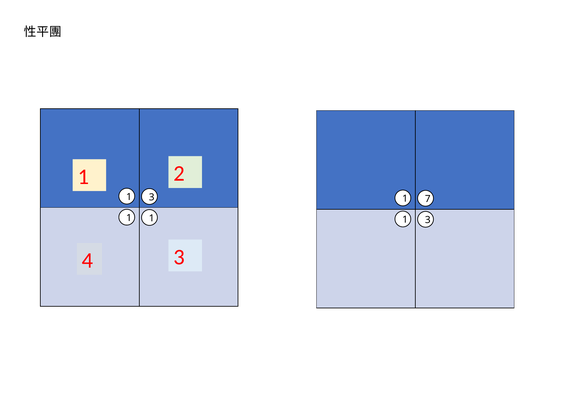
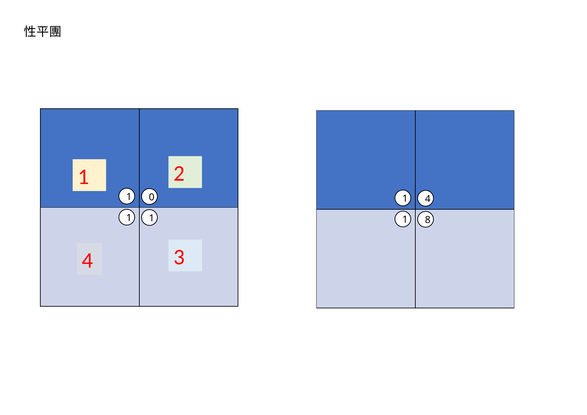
3: 3 -> 0 (152, 197)
1 7: 7 -> 4 (428, 199)
3: 3 -> 8 (428, 220)
